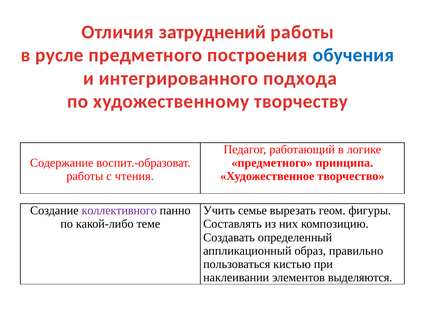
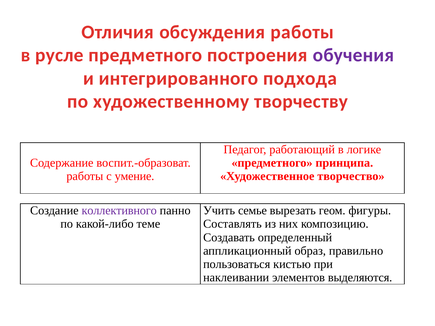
затруднений: затруднений -> обсуждения (212, 32)
обучения colour: blue -> purple (353, 55)
чтения: чтения -> умение (135, 176)
